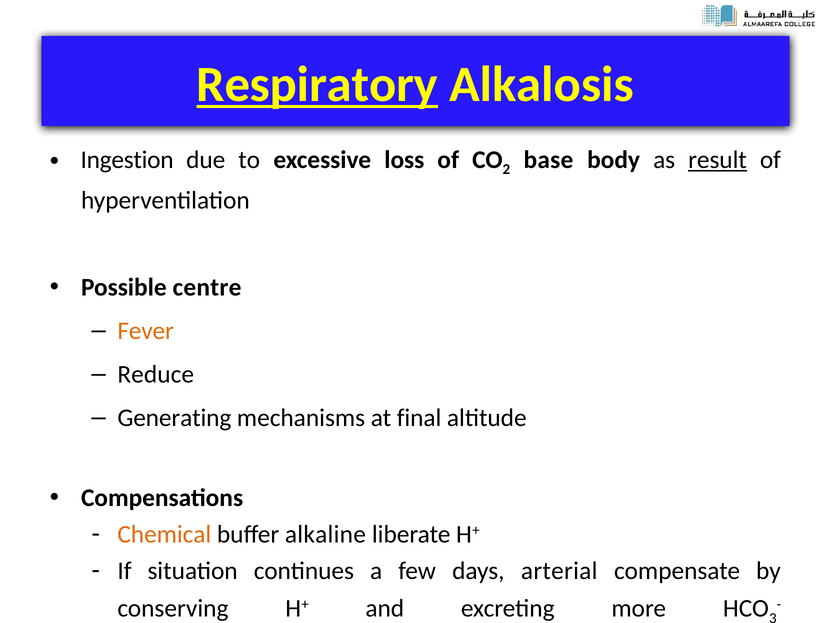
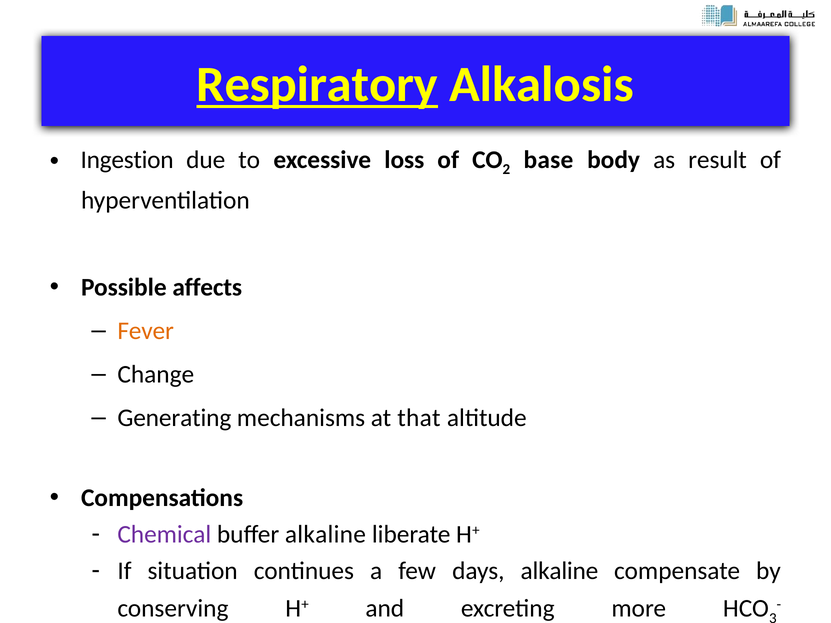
result underline: present -> none (718, 160)
centre: centre -> affects (207, 288)
Reduce: Reduce -> Change (156, 375)
final: final -> that (419, 418)
Chemical colour: orange -> purple (164, 535)
days arterial: arterial -> alkaline (559, 571)
